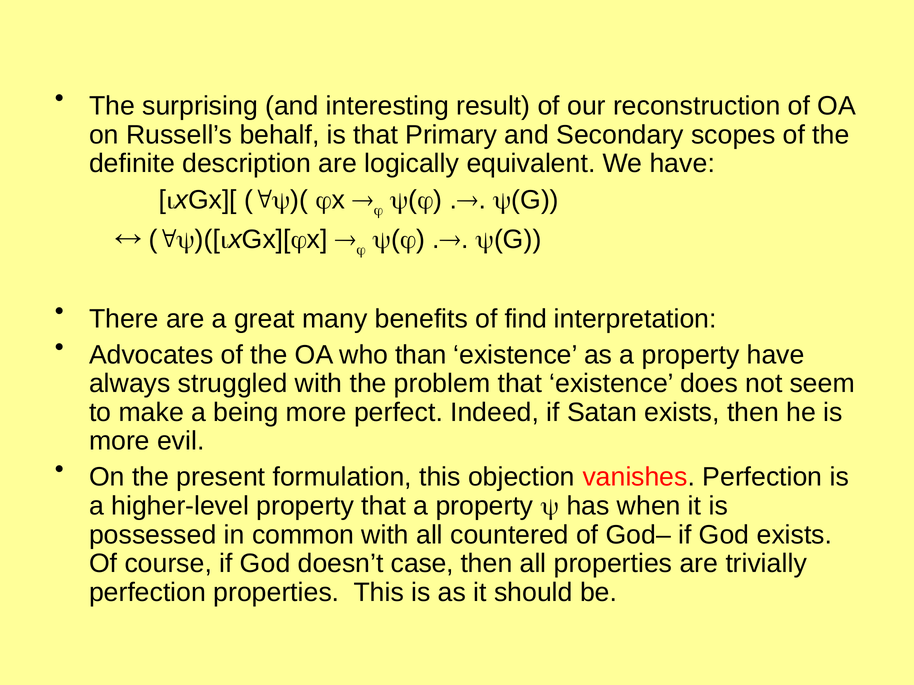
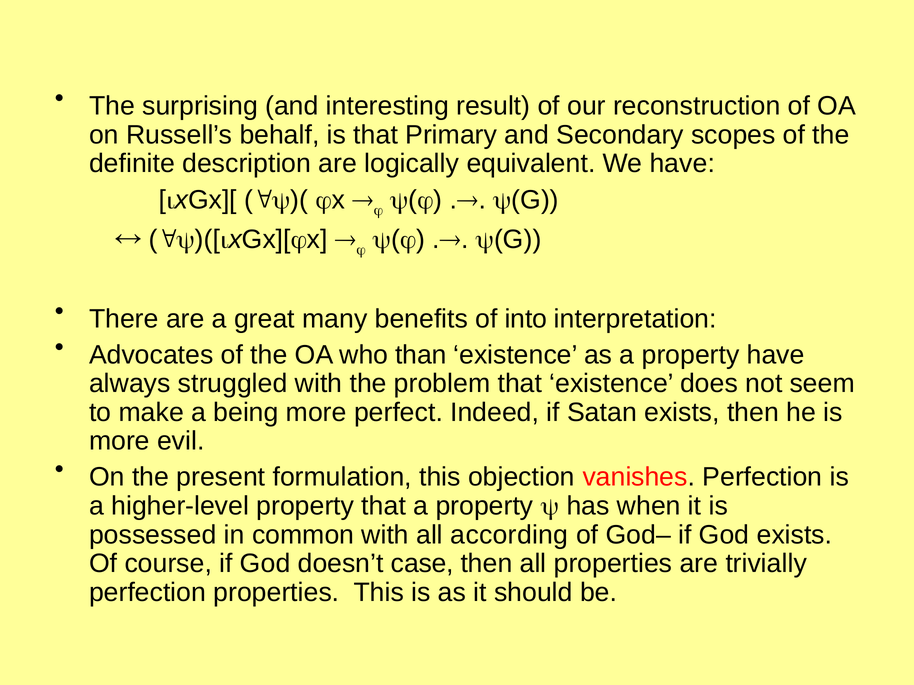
find: find -> into (526, 319)
countered: countered -> according (509, 535)
